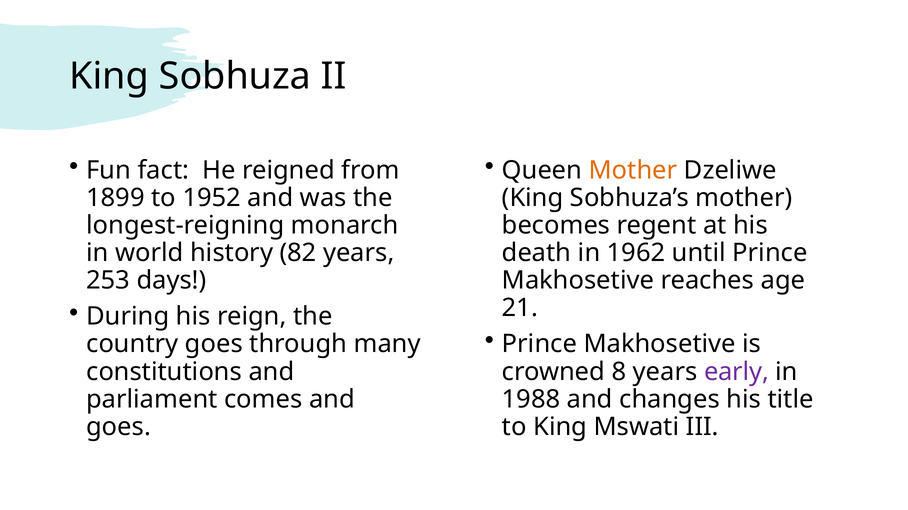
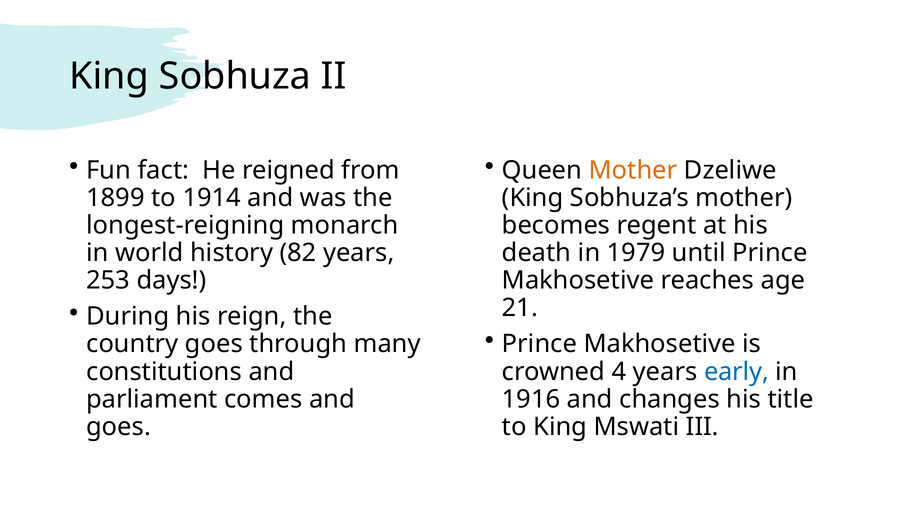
1952: 1952 -> 1914 (212, 198)
1962: 1962 -> 1979 (636, 253)
8: 8 -> 4 (619, 372)
early colour: purple -> blue (736, 372)
1988: 1988 -> 1916 (531, 400)
